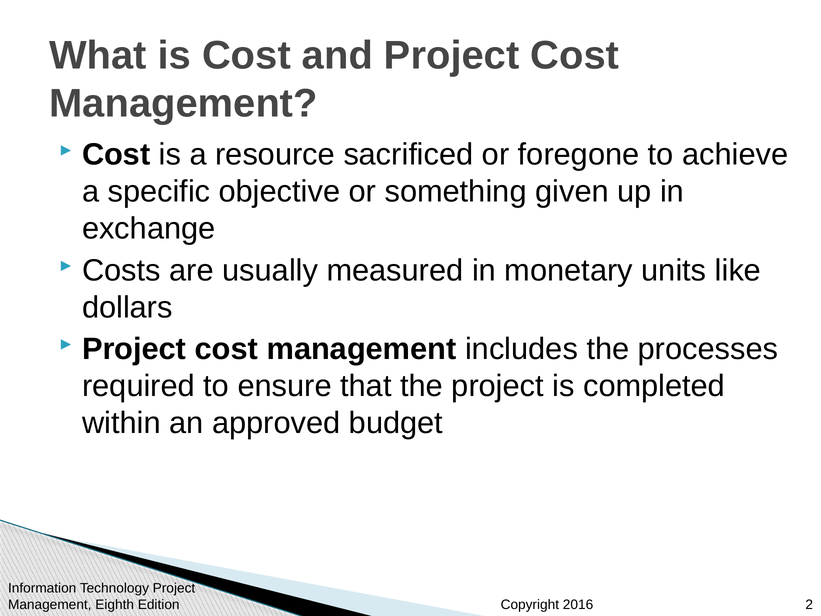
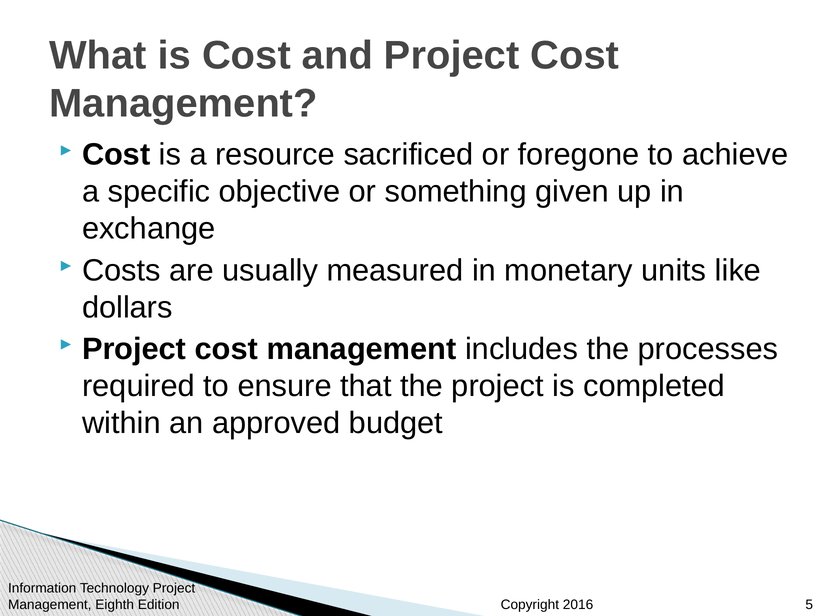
2: 2 -> 5 (809, 604)
